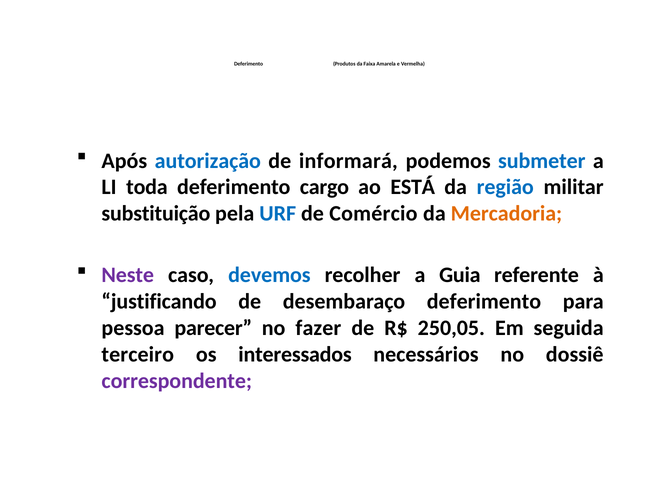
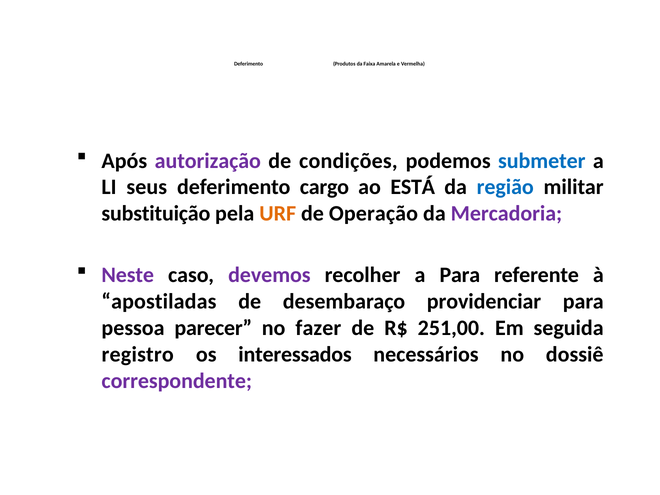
autorização colour: blue -> purple (208, 161)
informará: informará -> condições (348, 161)
toda: toda -> seus (147, 187)
URF colour: blue -> orange (278, 214)
Comércio: Comércio -> Operação (373, 214)
Mercadoria colour: orange -> purple (506, 214)
devemos colour: blue -> purple (269, 275)
a Guia: Guia -> Para (460, 275)
justificando: justificando -> apostiladas (159, 302)
desembaraço deferimento: deferimento -> providenciar (484, 302)
250,05: 250,05 -> 251,00 (451, 328)
terceiro: terceiro -> registro (138, 354)
